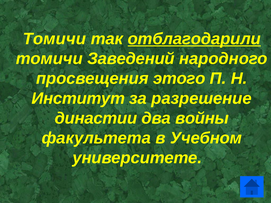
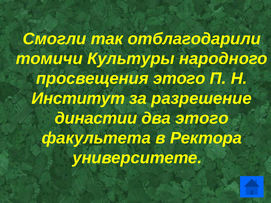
Томичи: Томичи -> Смогли (54, 39)
отблагодарили underline: present -> none (194, 39)
Заведений: Заведений -> Культуры (131, 59)
два войны: войны -> этого (202, 118)
Учебном: Учебном -> Ректора (206, 138)
